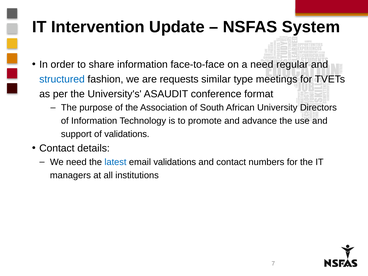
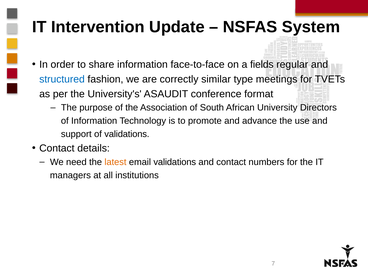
a need: need -> fields (262, 64)
requests: requests -> correctly (179, 79)
latest colour: blue -> orange (115, 162)
